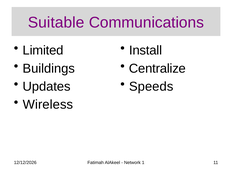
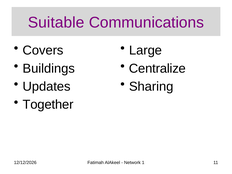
Limited: Limited -> Covers (43, 50)
Install: Install -> Large (146, 50)
Speeds: Speeds -> Sharing (151, 86)
Wireless: Wireless -> Together (48, 105)
